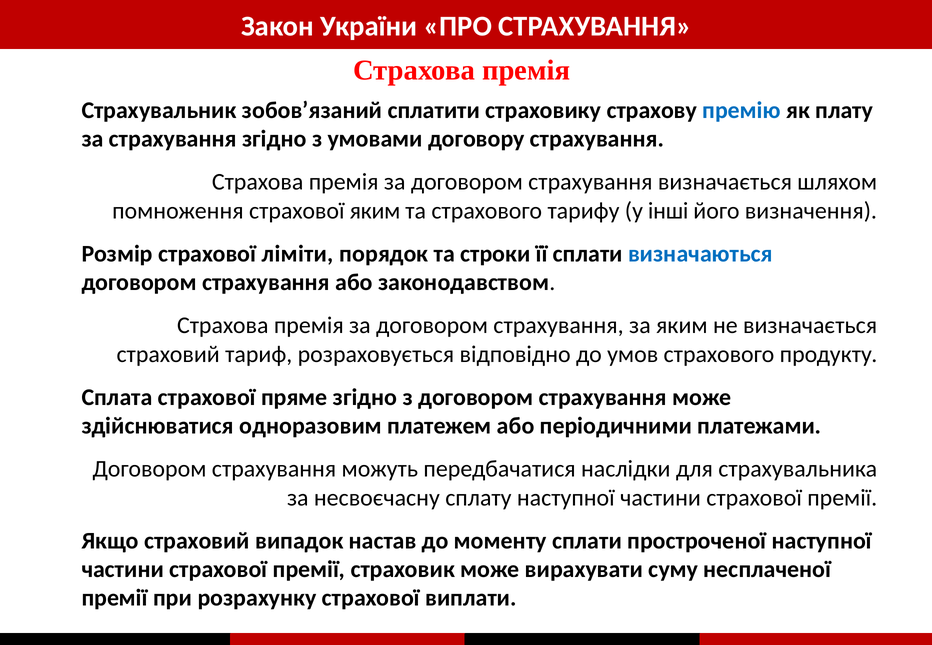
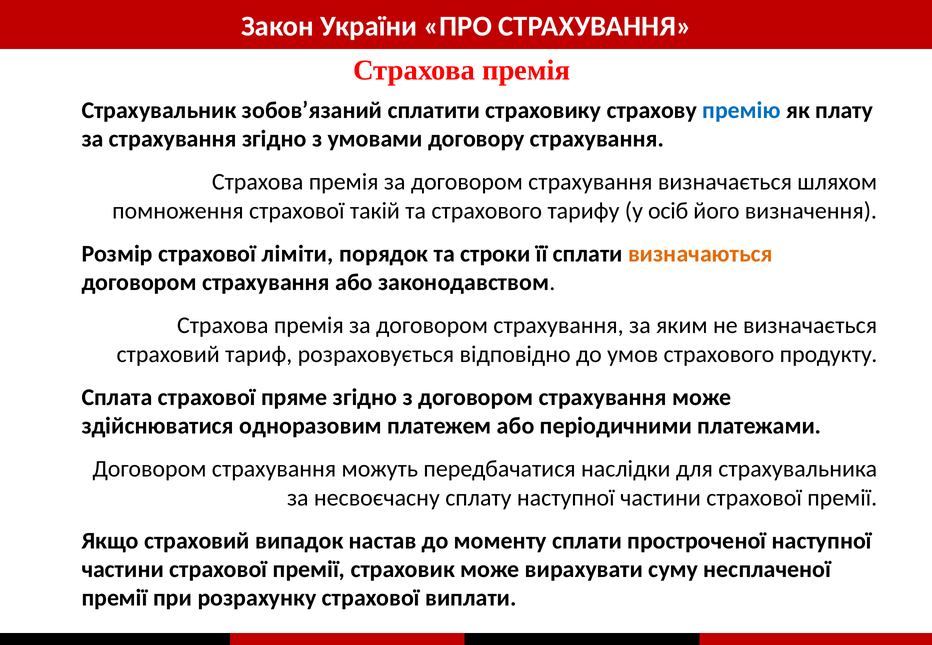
страхової яким: яким -> такій (375, 211)
інші: інші -> осіб (668, 211)
визначаються colour: blue -> orange (701, 254)
